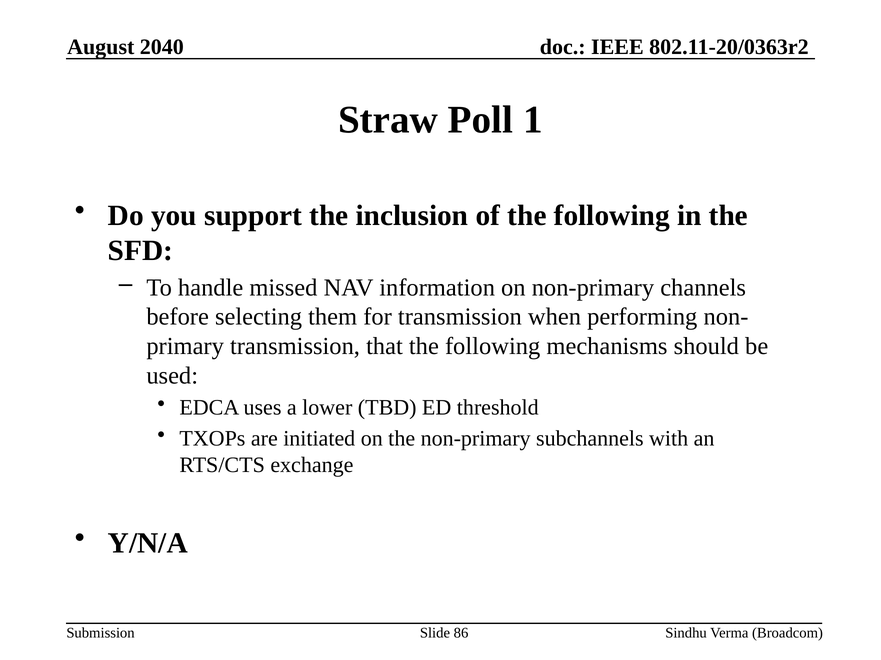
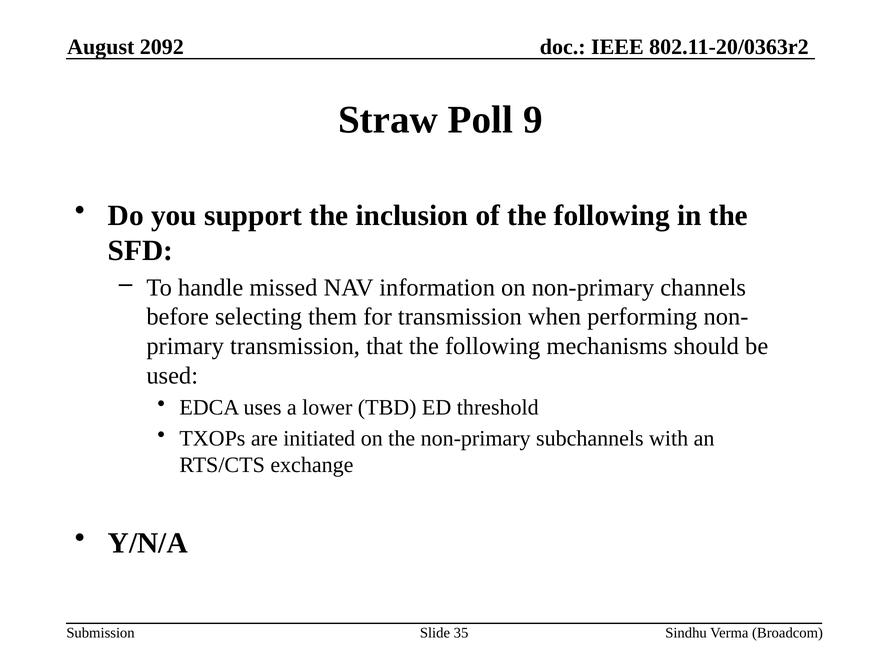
2040: 2040 -> 2092 (162, 47)
1: 1 -> 9 (533, 120)
86: 86 -> 35 (461, 634)
